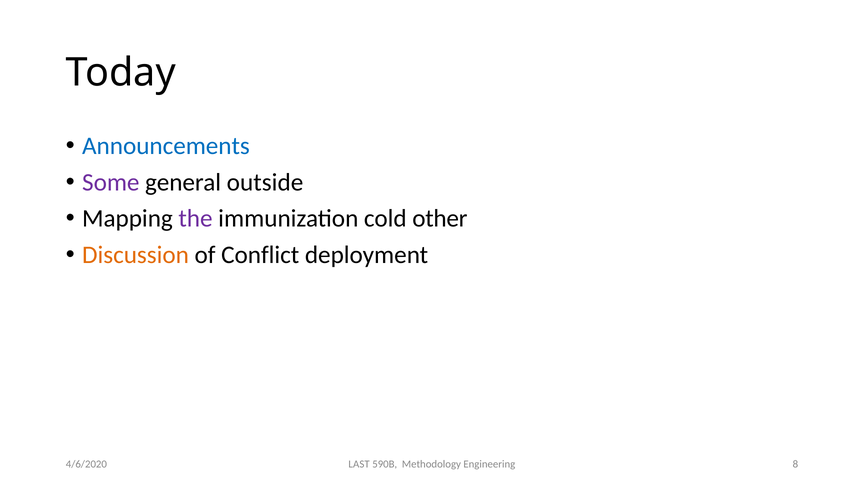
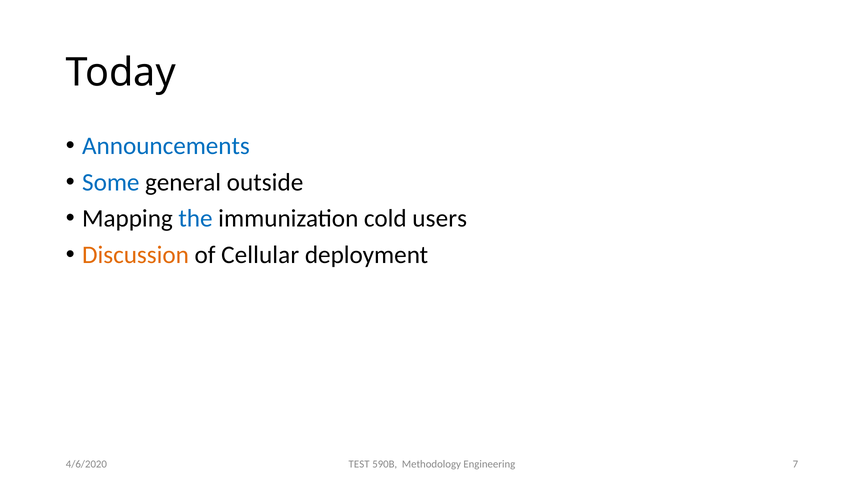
Some colour: purple -> blue (111, 182)
the colour: purple -> blue (196, 219)
other: other -> users (440, 219)
Conflict: Conflict -> Cellular (260, 255)
LAST: LAST -> TEST (359, 464)
8: 8 -> 7 (795, 464)
